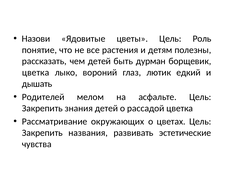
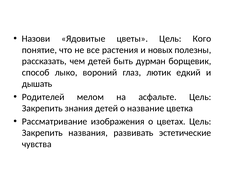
Роль: Роль -> Кого (202, 39)
детям: детям -> новых (160, 50)
цветка: цветка -> способ (36, 72)
рассадой: рассадой -> название (146, 108)
окружающих: окружающих -> изображения (118, 121)
